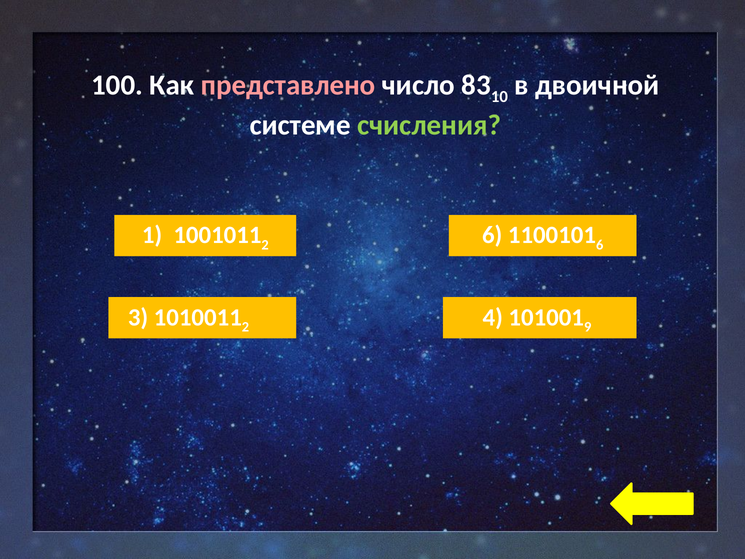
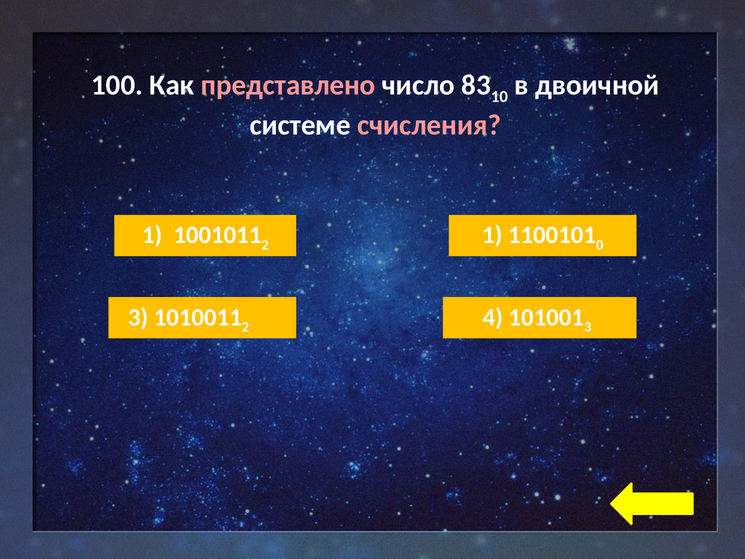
счисления colour: light green -> pink (429, 125)
2 6: 6 -> 1 (492, 235)
6: 6 -> 0 (600, 245)
9: 9 -> 3 (588, 327)
